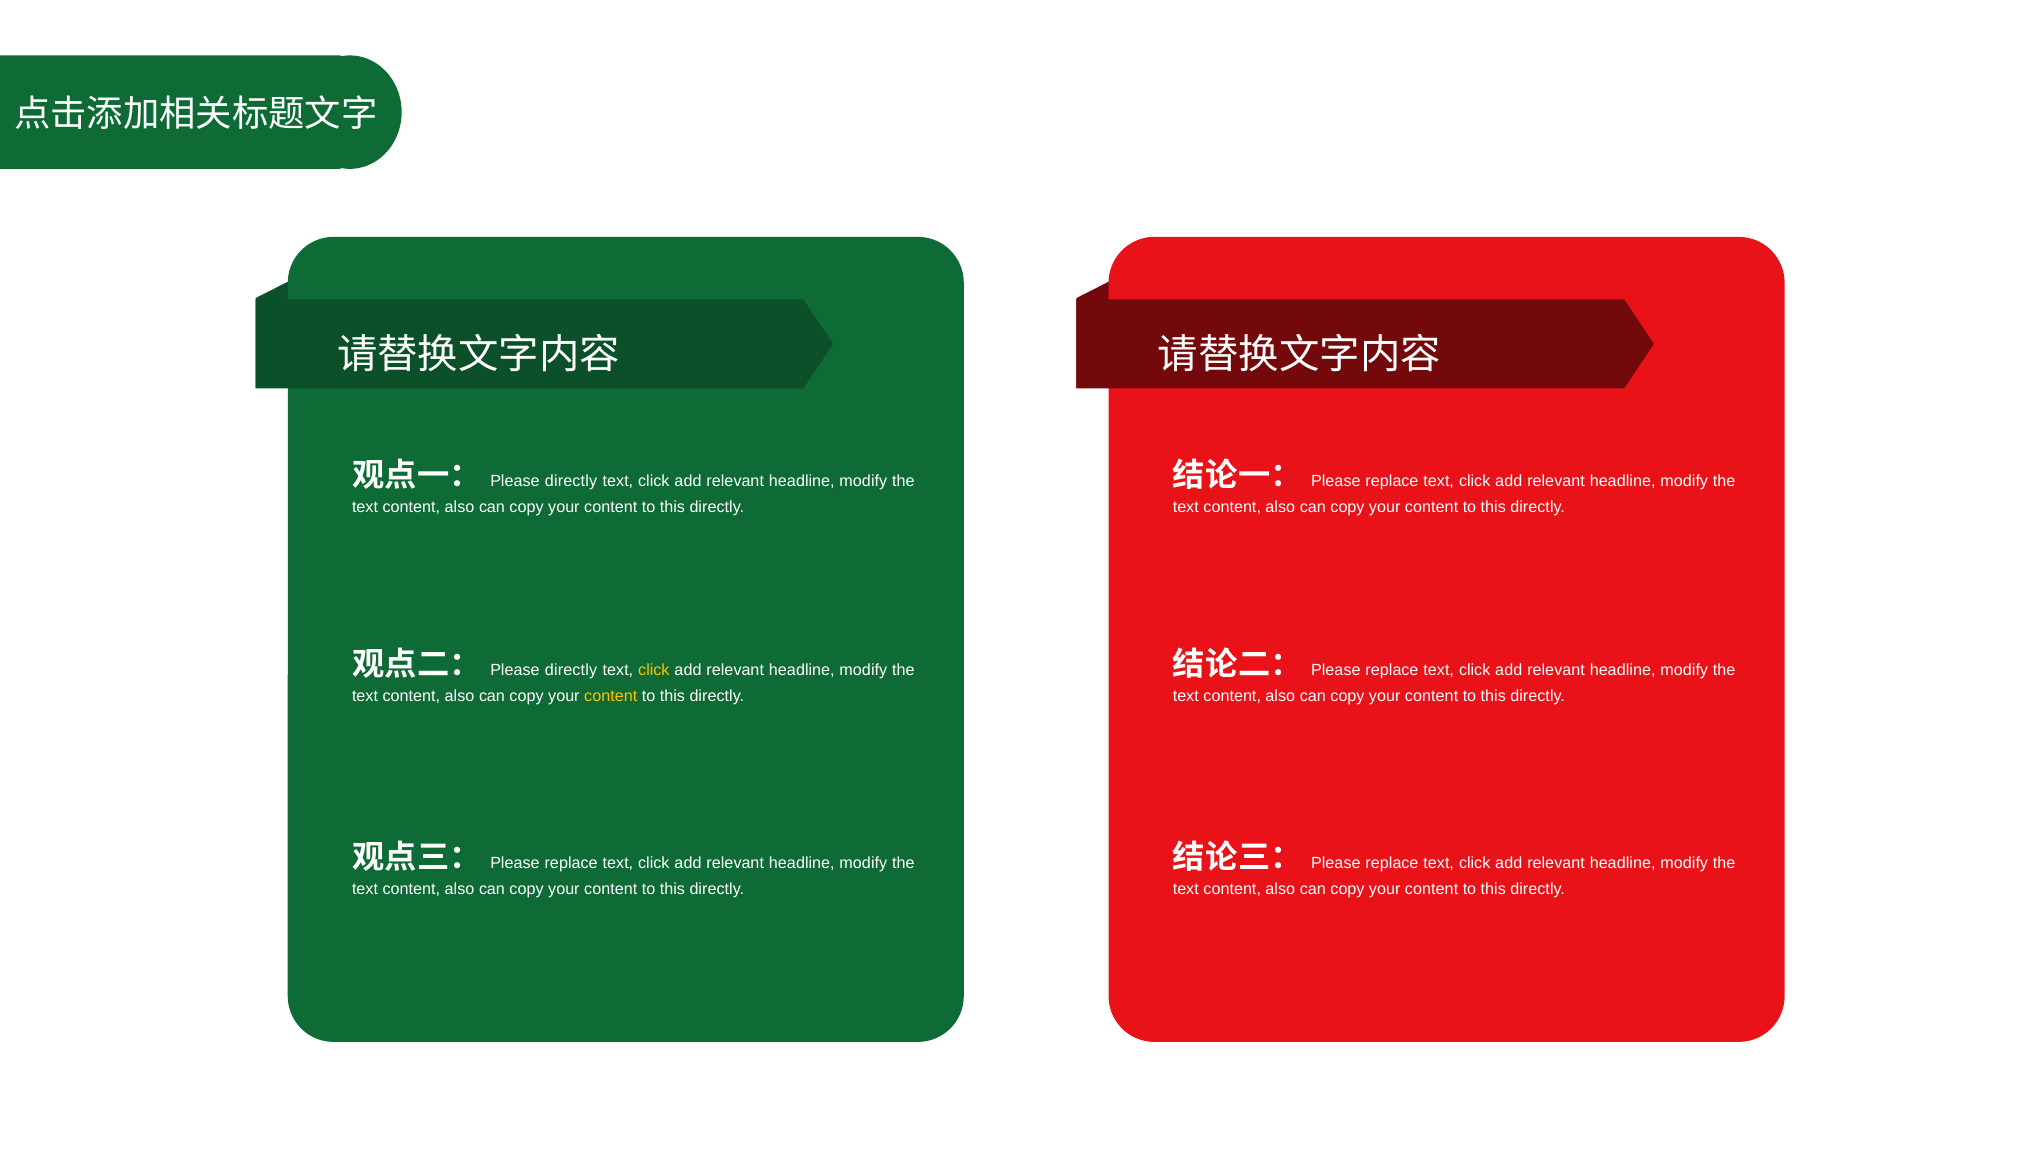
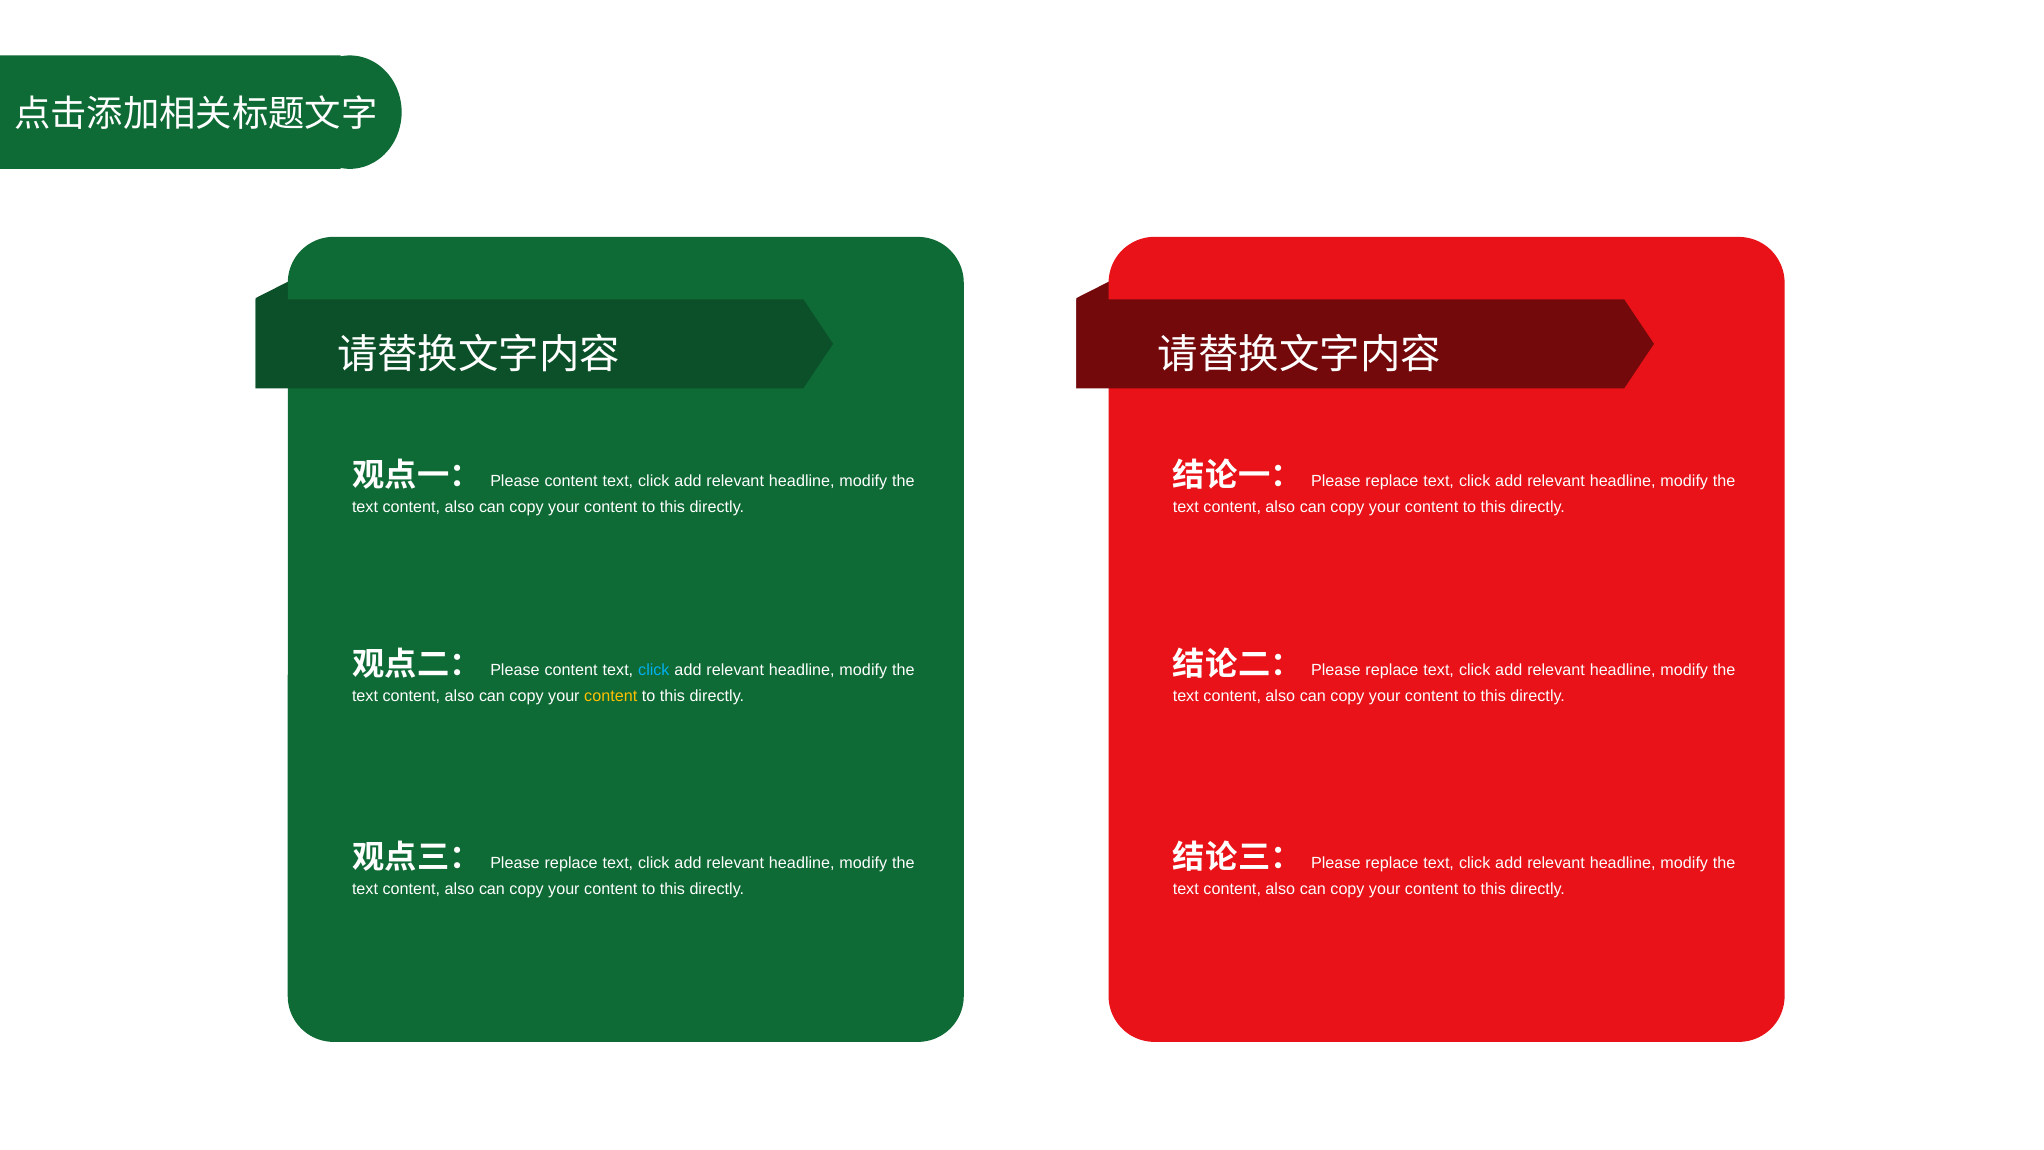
directly: directly -> content (571, 481)
directly: directly -> content (571, 670)
click colour: yellow -> light blue (654, 670)
